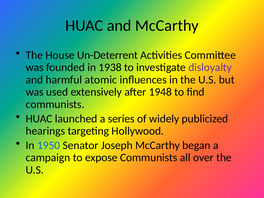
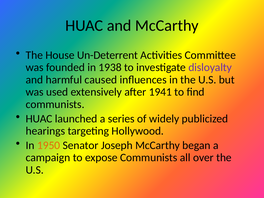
atomic: atomic -> caused (101, 80)
1948: 1948 -> 1941 (160, 92)
1950 colour: blue -> orange (49, 145)
